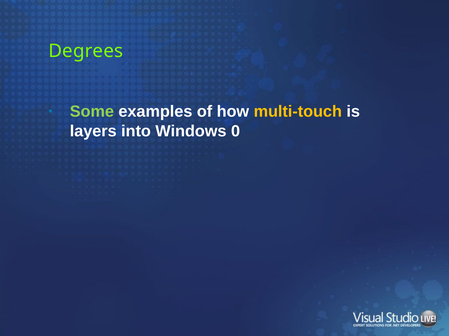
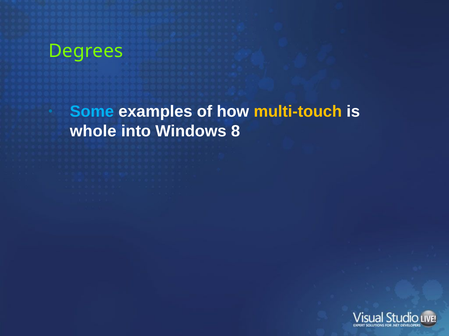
Some colour: light green -> light blue (92, 112)
layers: layers -> whole (93, 131)
0: 0 -> 8 (236, 131)
